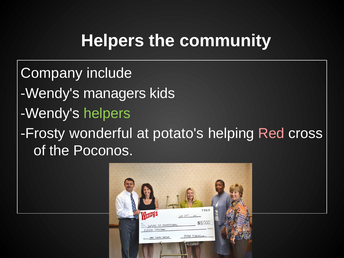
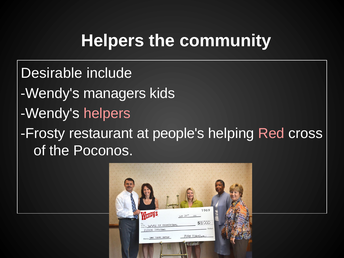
Company: Company -> Desirable (52, 73)
helpers colour: light green -> pink (107, 113)
wonderful: wonderful -> restaurant (101, 133)
potato's: potato's -> people's (178, 133)
